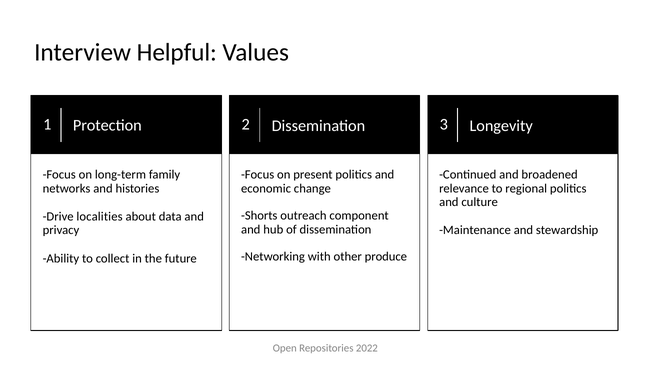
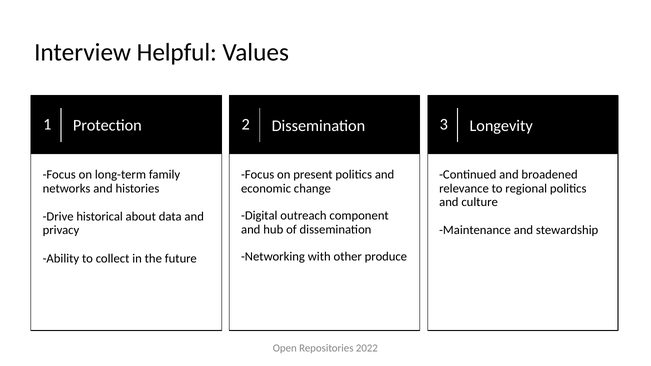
Shorts: Shorts -> Digital (259, 216)
localities: localities -> historical (100, 217)
